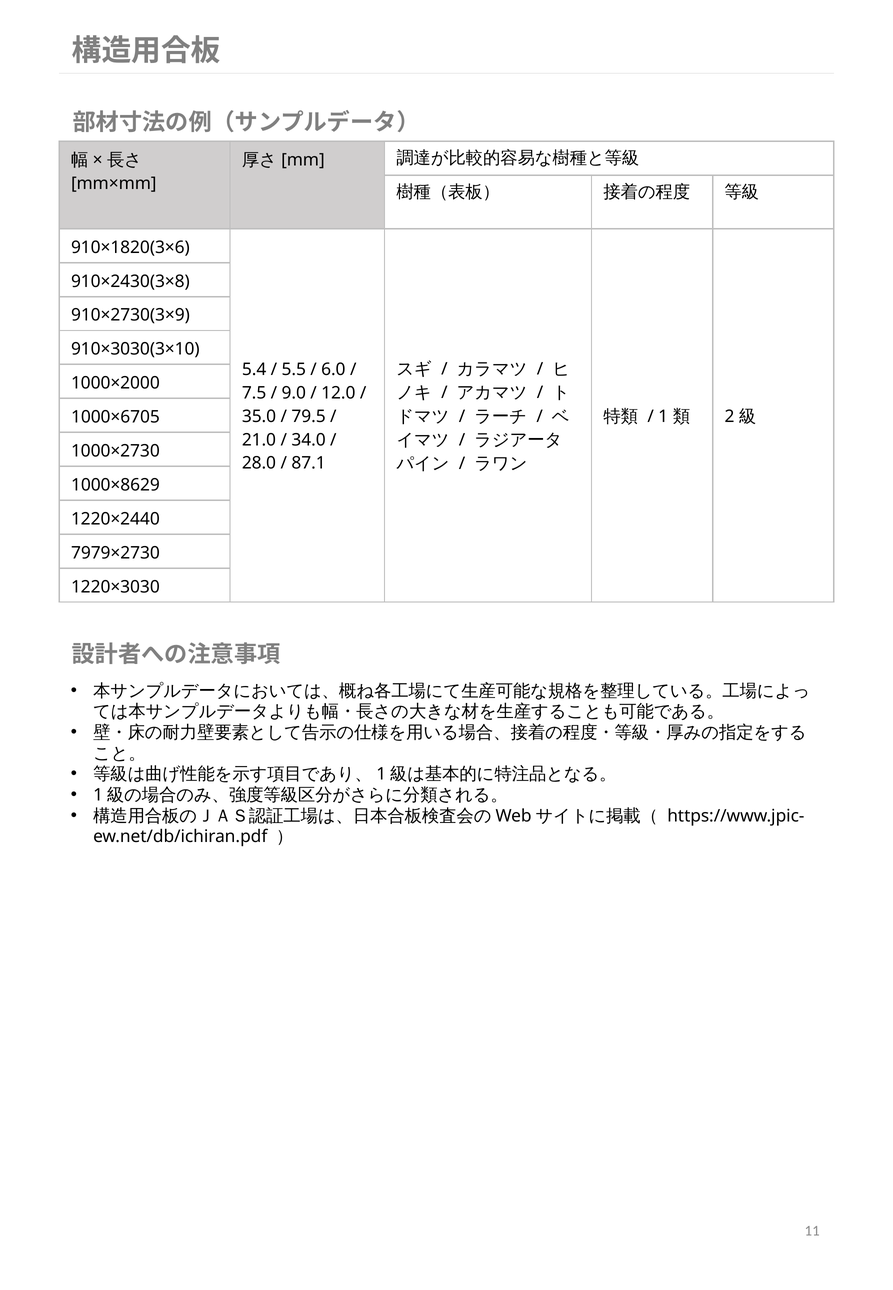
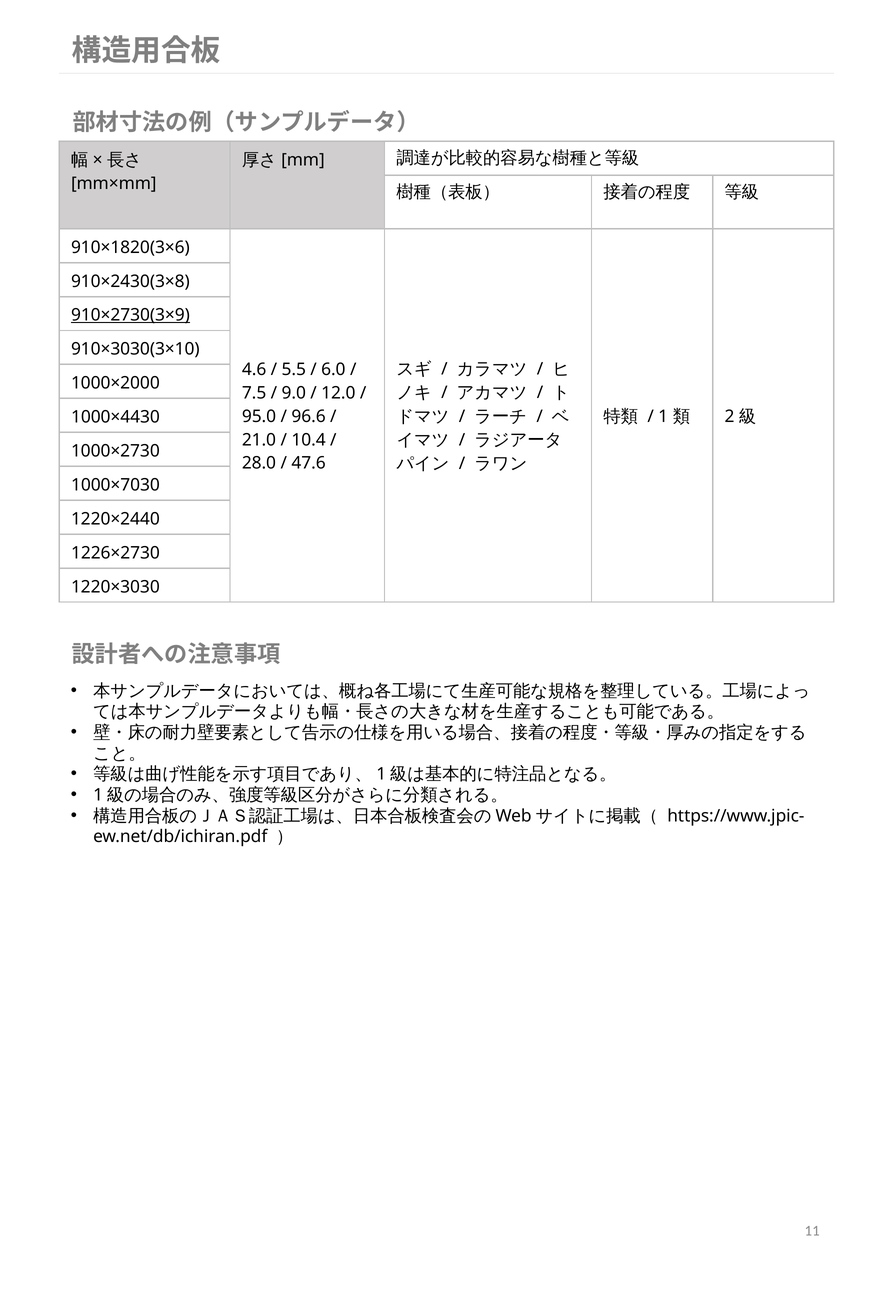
910×2730(3×9 underline: none -> present (130, 315)
5.4: 5.4 -> 4.6 (254, 369)
35.0: 35.0 -> 95.0 (259, 416)
79.5: 79.5 -> 96.6 (309, 416)
1000×6705: 1000×6705 -> 1000×4430 (115, 417)
34.0: 34.0 -> 10.4 (309, 440)
87.1: 87.1 -> 47.6 (309, 463)
1000×8629: 1000×8629 -> 1000×7030 (115, 485)
7979×2730: 7979×2730 -> 1226×2730 (115, 553)
